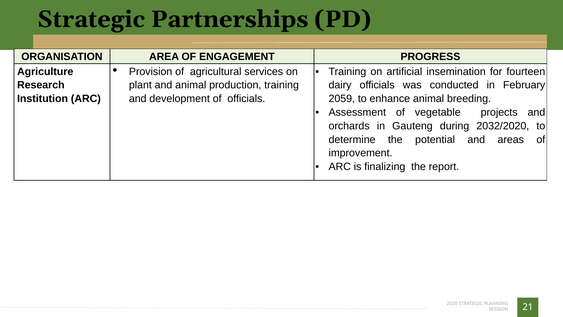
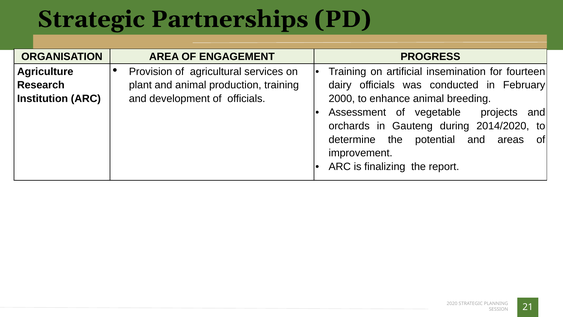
2059: 2059 -> 2000 (342, 99)
2032/2020: 2032/2020 -> 2014/2020 (503, 126)
